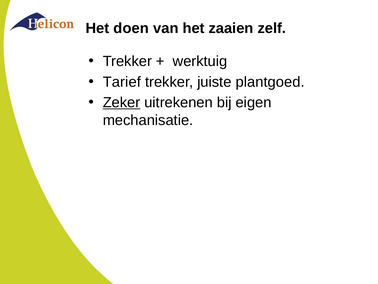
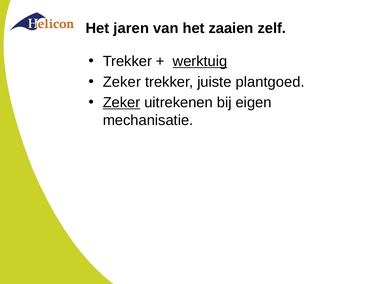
doen: doen -> jaren (131, 28)
werktuig underline: none -> present (200, 61)
Tarief: Tarief -> Zeker (122, 82)
